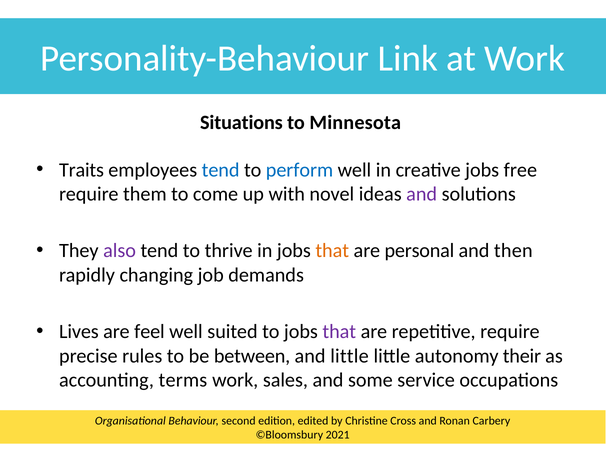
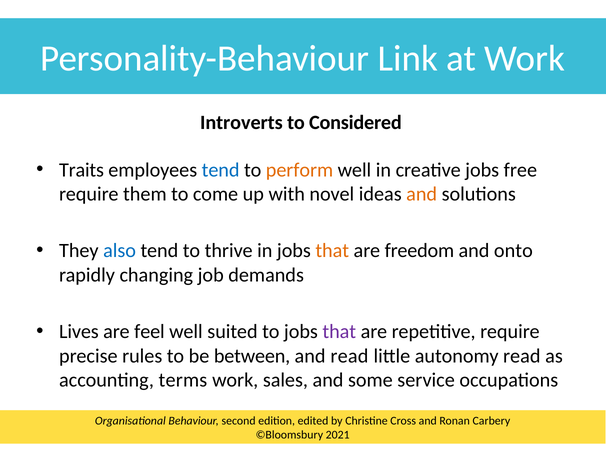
Situations: Situations -> Introverts (241, 123)
Minnesota: Minnesota -> Considered (355, 123)
perform colour: blue -> orange (300, 170)
and colour: purple -> orange (422, 194)
also colour: purple -> blue (120, 251)
personal: personal -> freedom (419, 251)
then: then -> onto (513, 251)
and little: little -> read (349, 356)
autonomy their: their -> read (522, 356)
